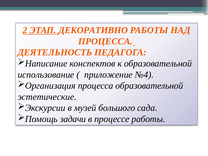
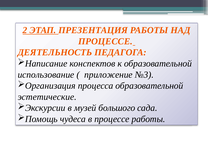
ДЕКОРАТИВНО: ДЕКОРАТИВНО -> ПРЕЗЕНТАЦИЯ (93, 30)
ПРОЦЕССА: ПРОЦЕССА -> ПРОЦЕССЕ (105, 41)
№4: №4 -> №3 (144, 75)
задачи: задачи -> чудеса (73, 119)
